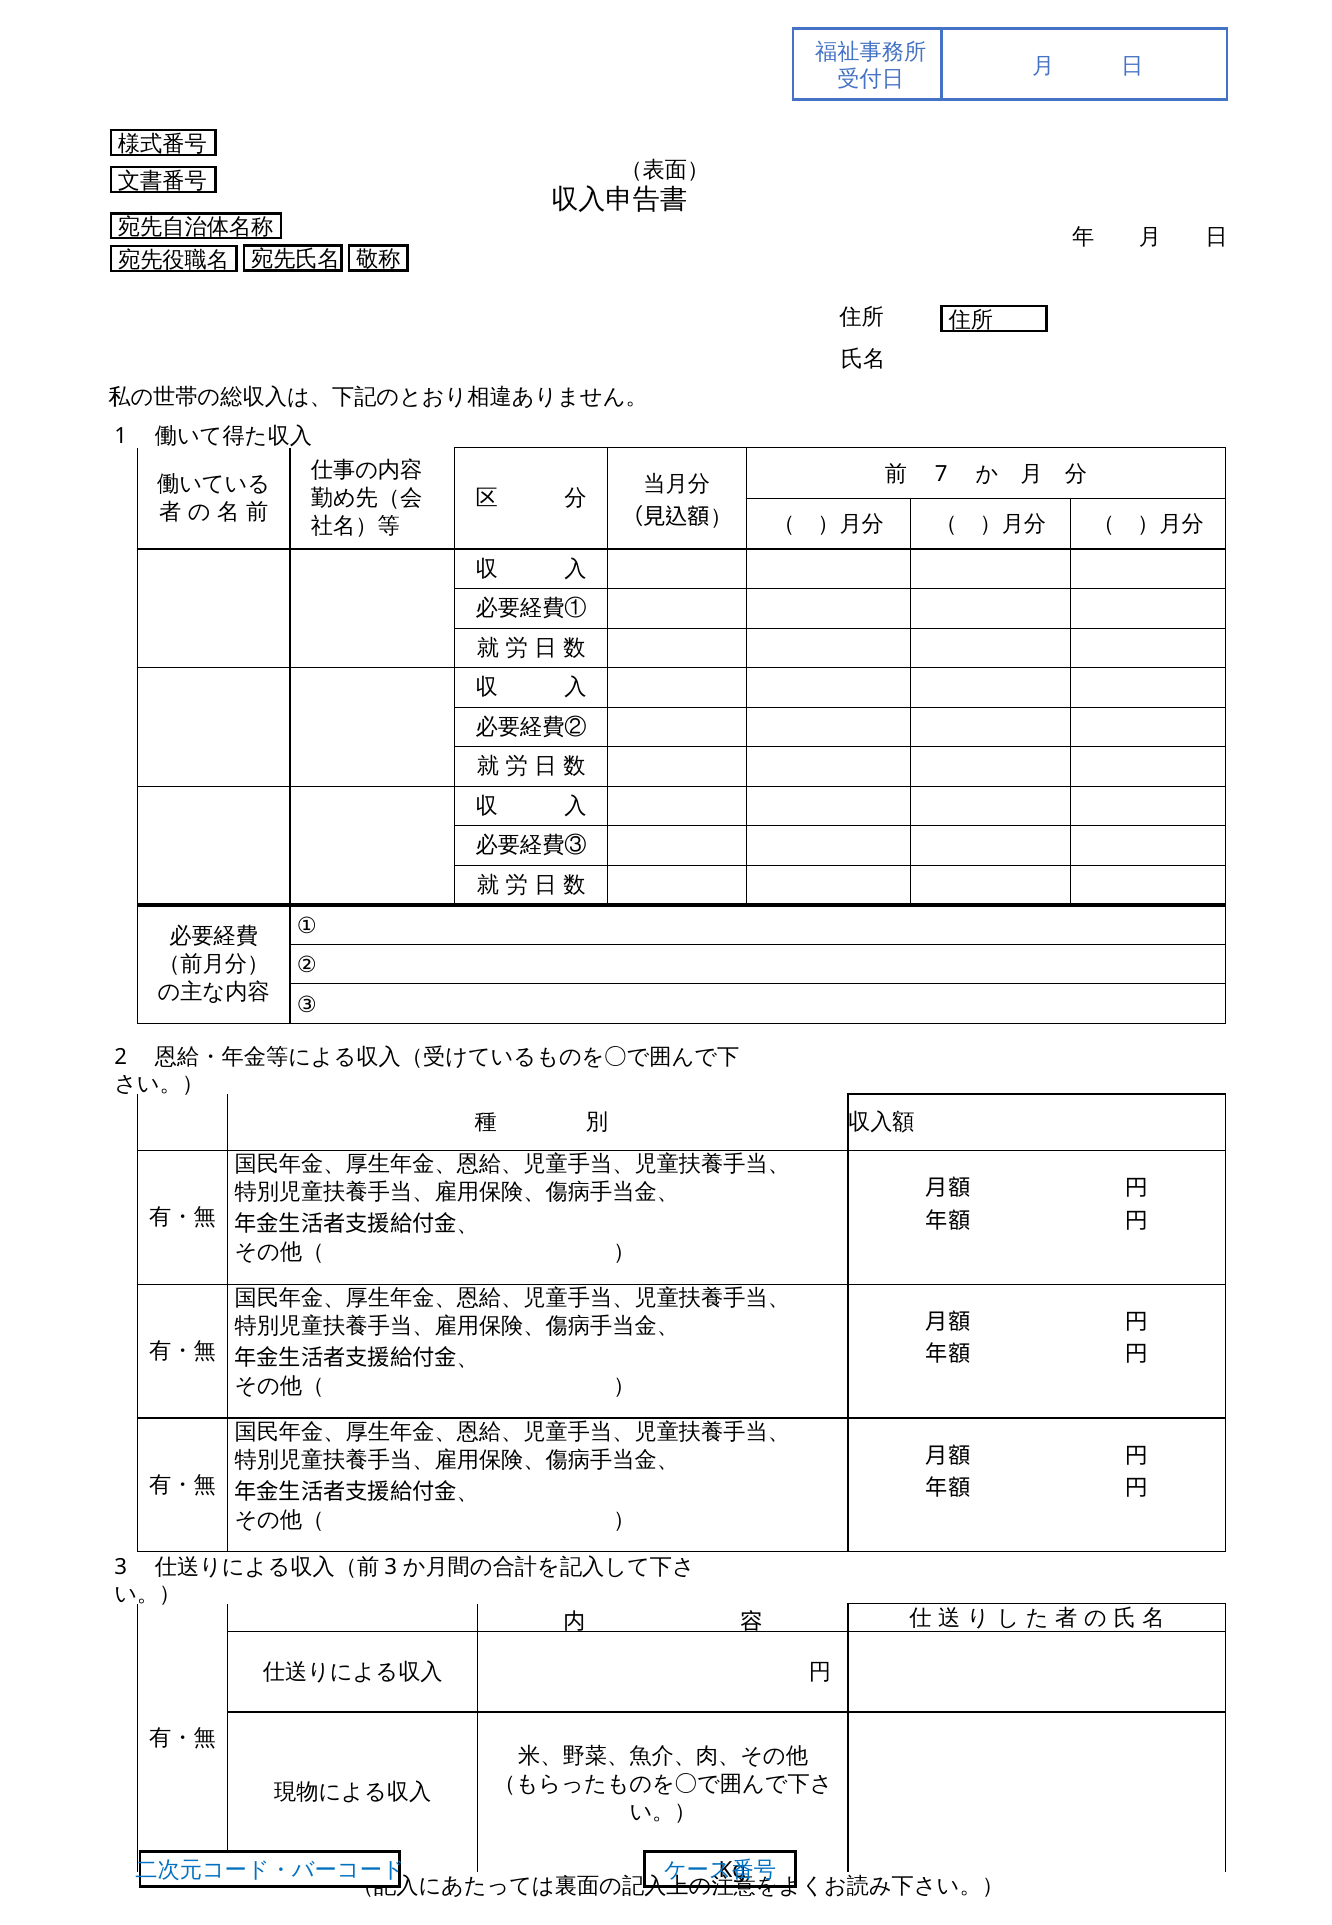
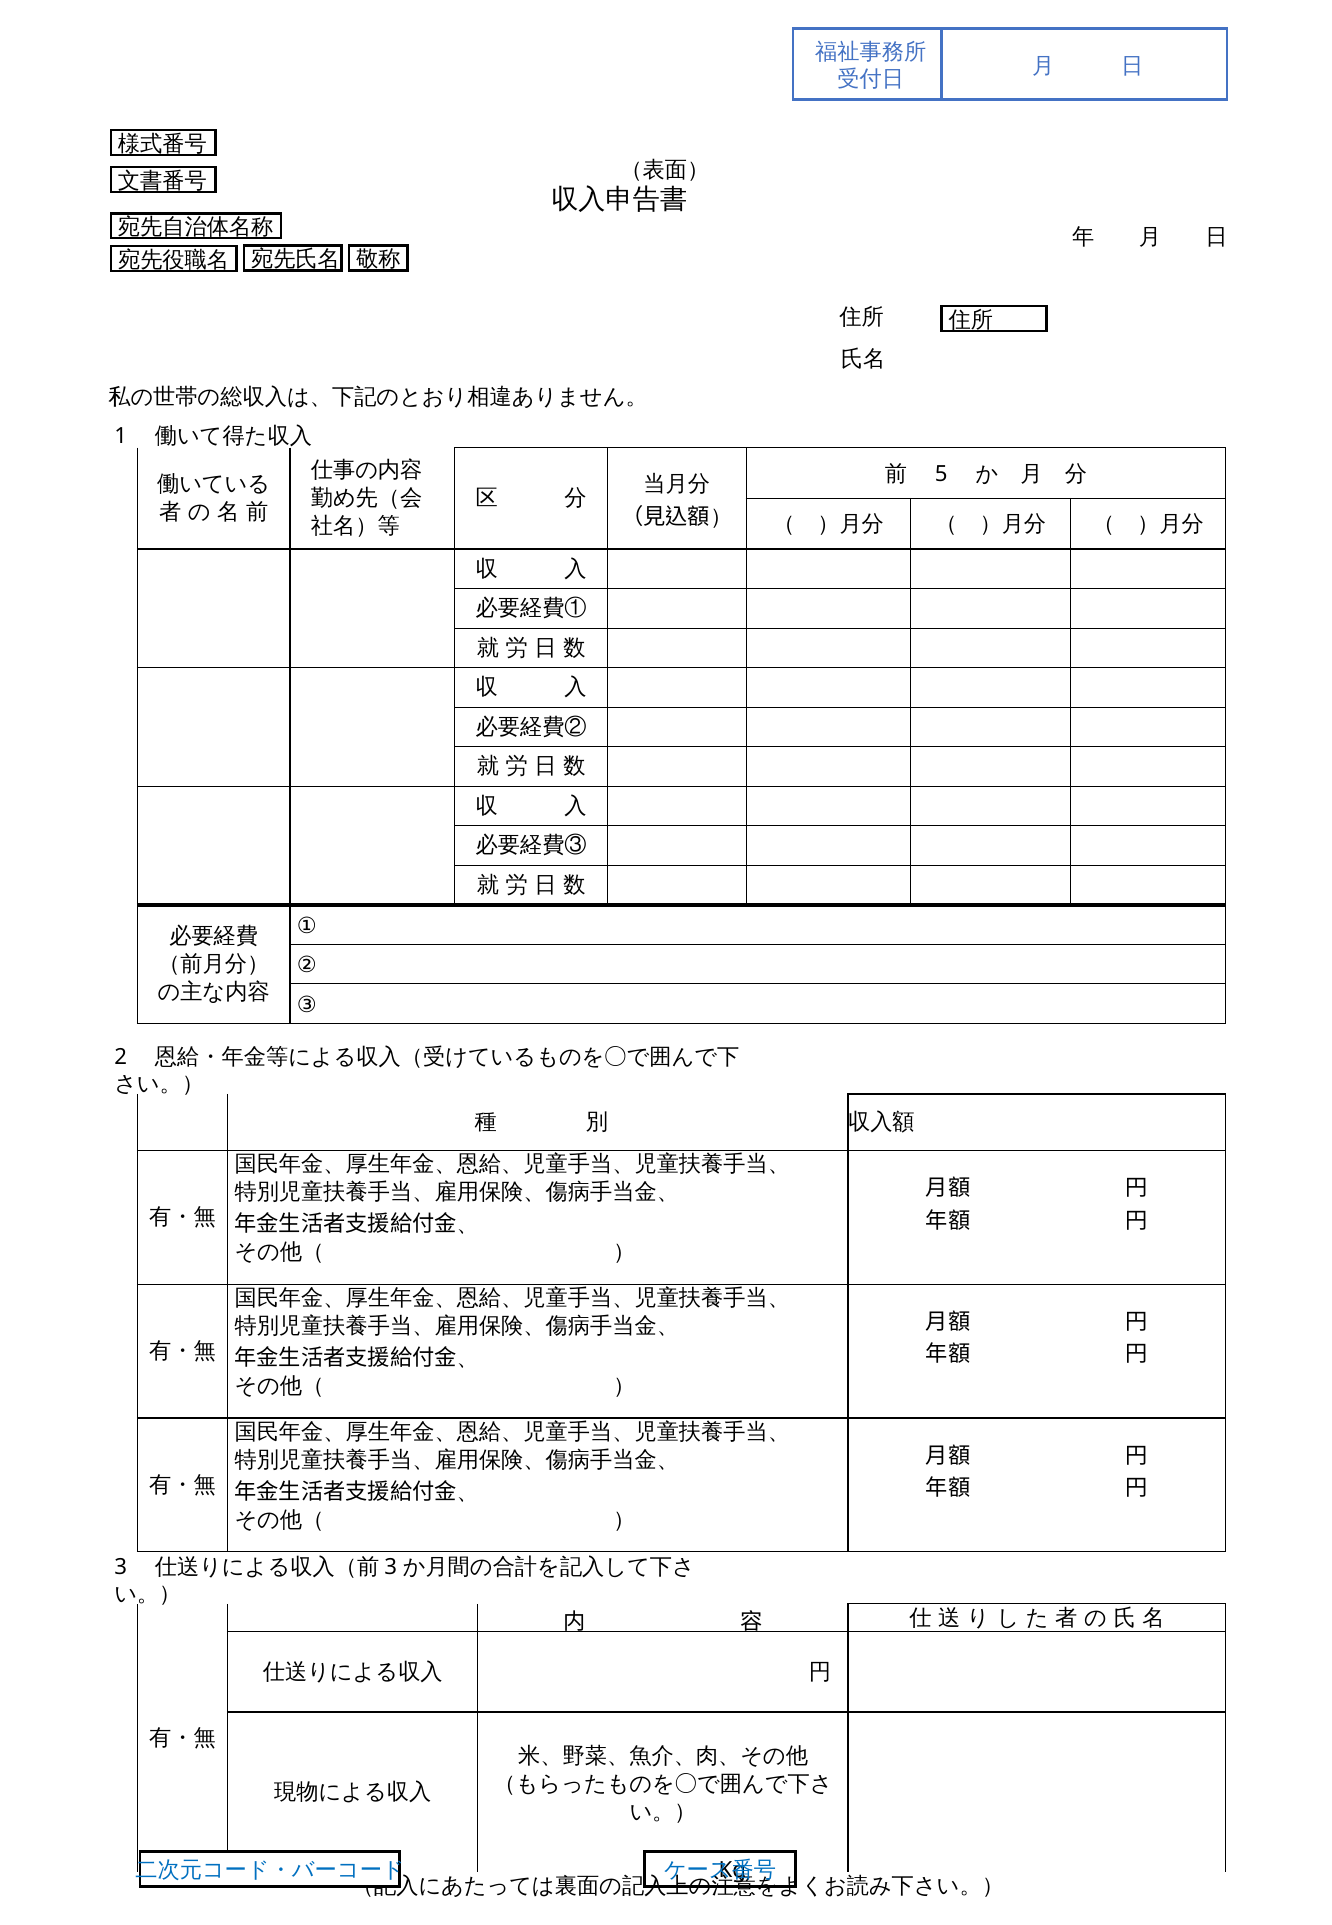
7: 7 -> 5 (941, 474)
